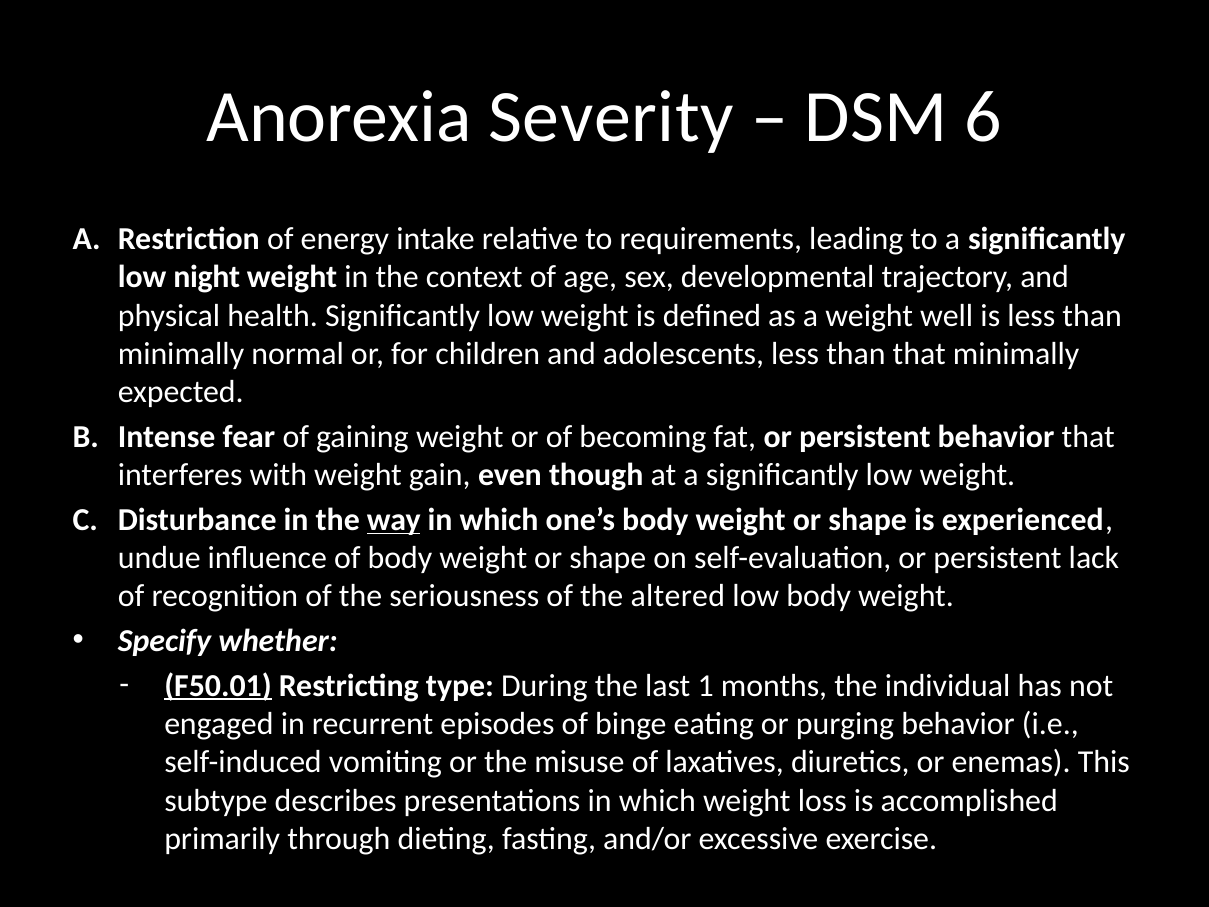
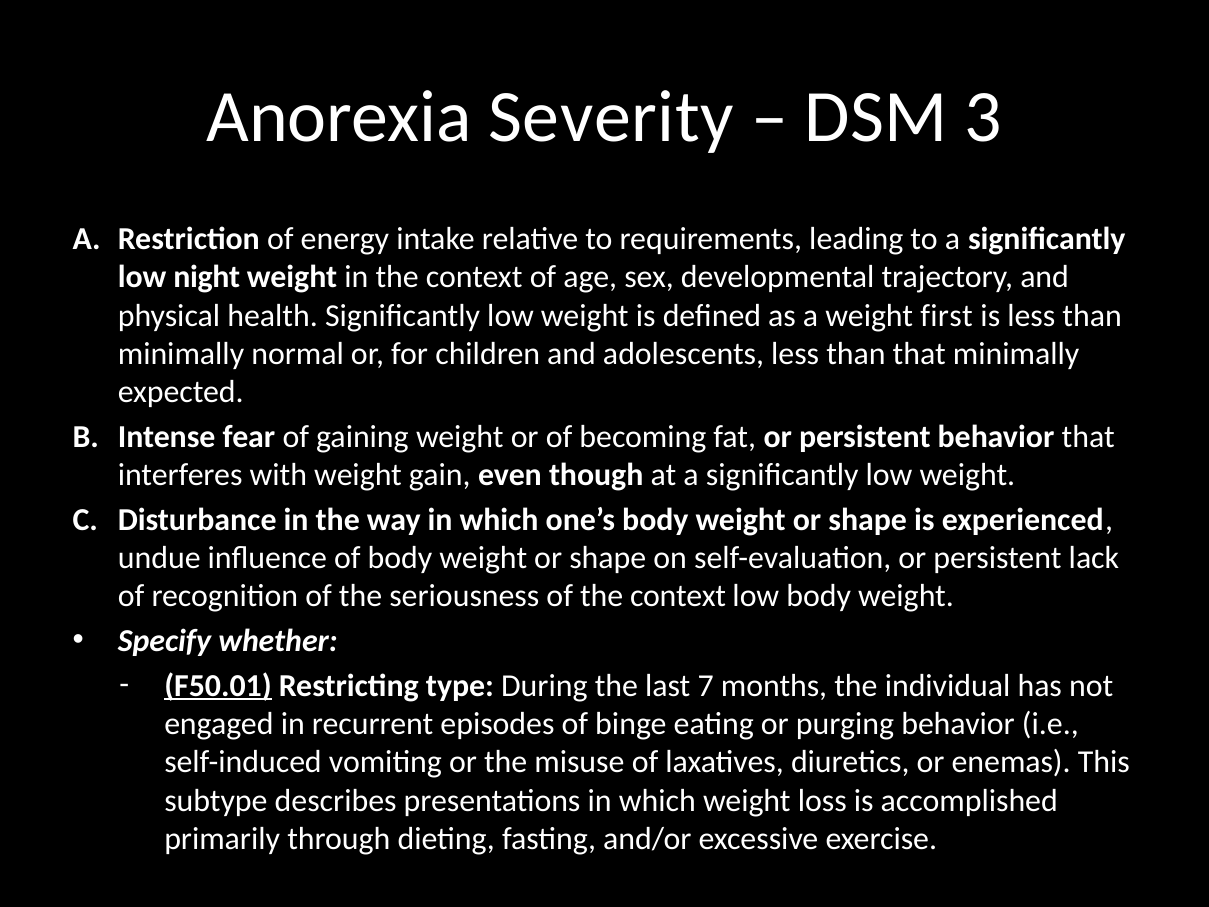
6: 6 -> 3 (983, 117)
well: well -> first (947, 316)
way underline: present -> none (394, 520)
of the altered: altered -> context (678, 596)
1: 1 -> 7 (706, 685)
